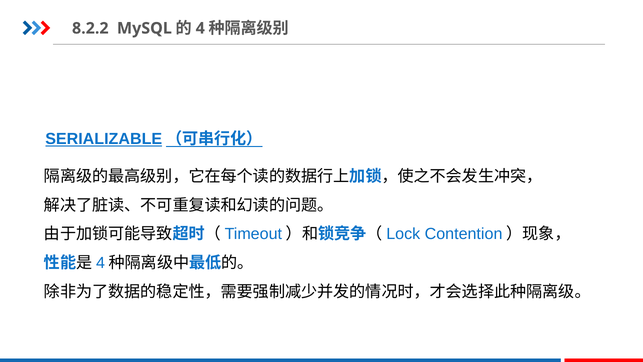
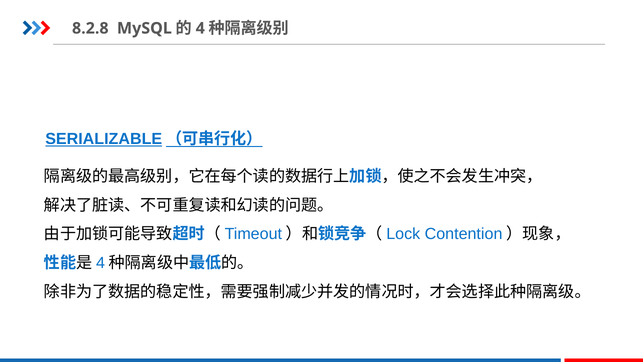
8.2.2: 8.2.2 -> 8.2.8 (90, 28)
